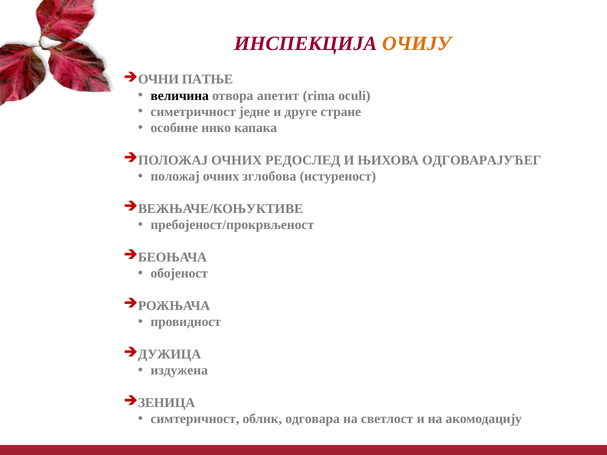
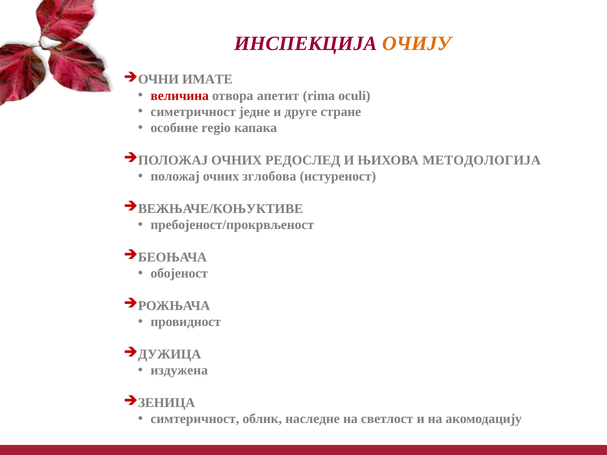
ПАТЊЕ: ПАТЊЕ -> ИМАТЕ (207, 79)
величина colour: black -> red (180, 96)
нико: нико -> regio (216, 128)
ОДГОВАРАЈУЋЕГ: ОДГОВАРАЈУЋЕГ -> МЕТОДОЛОГИЈА (482, 160)
одговара: одговара -> наследне (313, 419)
